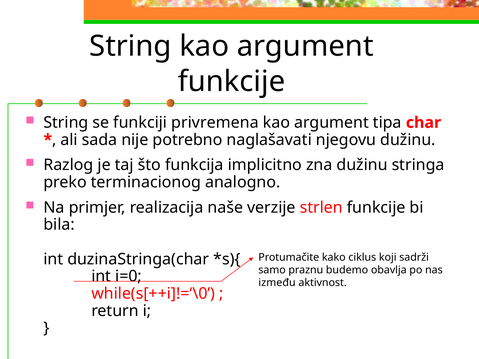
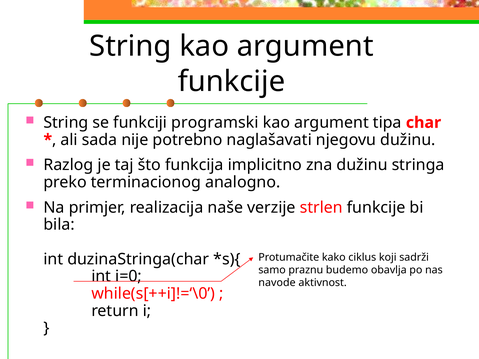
privremena: privremena -> programski (215, 123)
između: između -> navode (277, 283)
